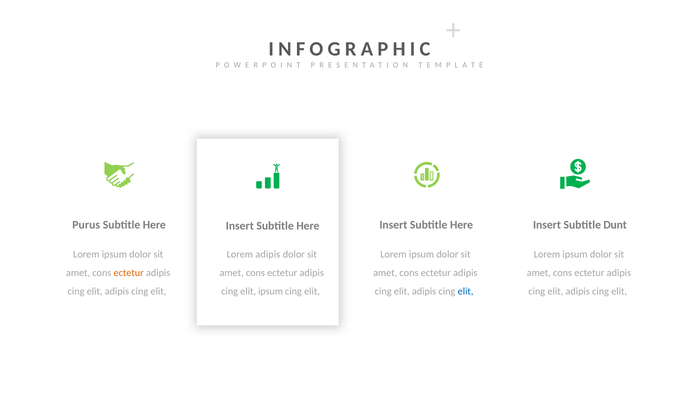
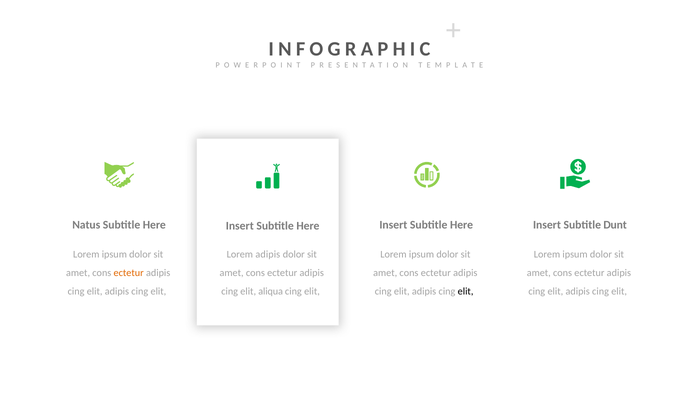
Purus: Purus -> Natus (86, 225)
elit ipsum: ipsum -> aliqua (271, 291)
elit colour: blue -> black (466, 291)
